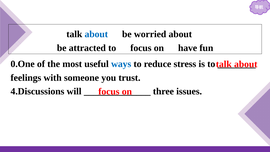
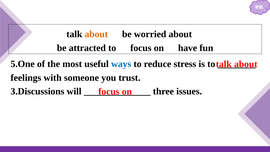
about colour: blue -> orange (96, 34)
0.One: 0.One -> 5.One (23, 64)
4.Discussions: 4.Discussions -> 3.Discussions (37, 91)
